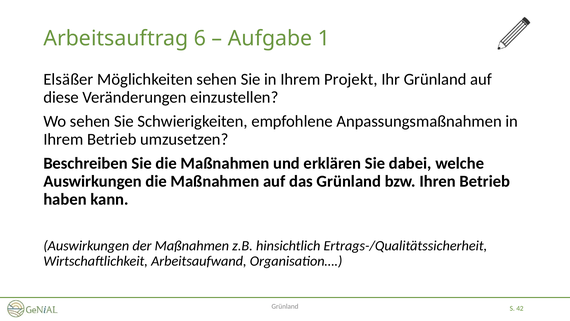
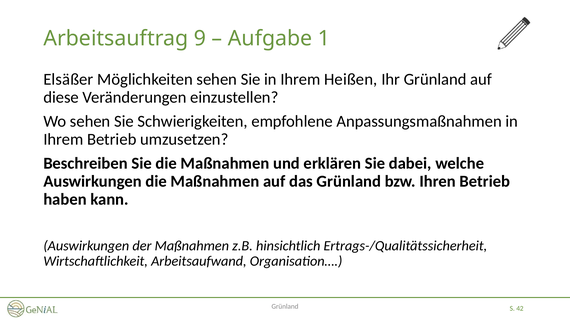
6: 6 -> 9 (200, 38)
Projekt: Projekt -> Heißen (351, 79)
